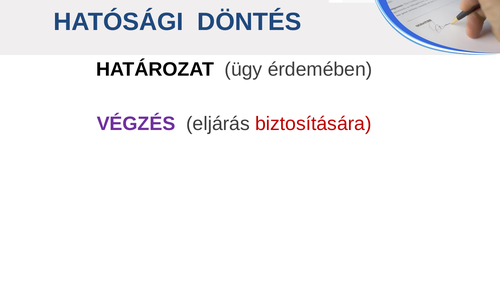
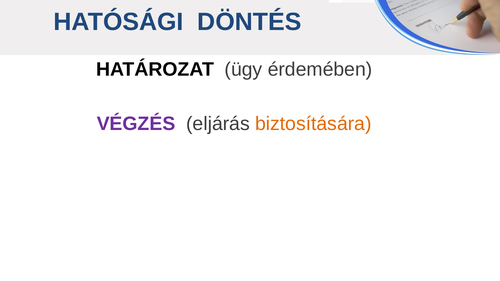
biztosítására colour: red -> orange (313, 124)
